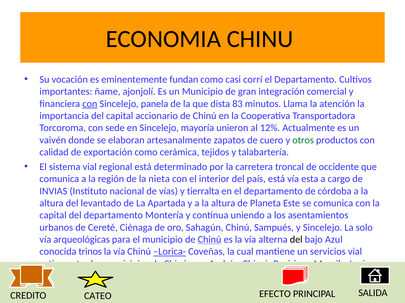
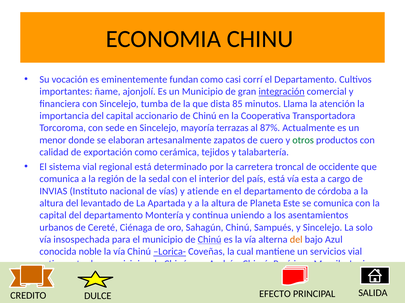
integración underline: none -> present (282, 92)
con underline: present -> none (90, 104)
panela: panela -> tumba (154, 104)
83: 83 -> 85 (237, 104)
unieron: unieron -> terrazas (232, 128)
12%: 12% -> 87% (270, 128)
vaivén: vaivén -> menor (53, 140)
nieta: nieta -> sedal (159, 179)
tierralta: tierralta -> atiende (203, 192)
arqueológicas: arqueológicas -> insospechada (82, 240)
del colour: black -> orange (296, 240)
trinos: trinos -> noble (90, 252)
CATEO: CATEO -> DULCE (98, 297)
